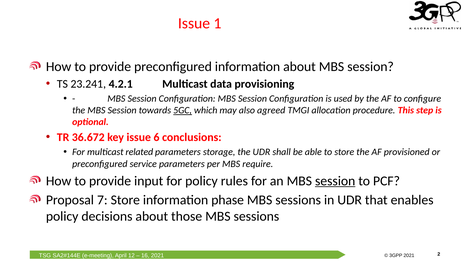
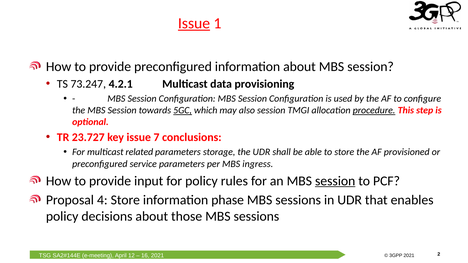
Issue underline: none -> present (194, 23)
23.241: 23.241 -> 73.247 (88, 84)
also agreed: agreed -> session (271, 111)
procedure underline: none -> present (374, 111)
36.672: 36.672 -> 23.727 (88, 138)
6: 6 -> 7 (157, 138)
require: require -> ingress (258, 164)
7: 7 -> 4 (102, 200)
